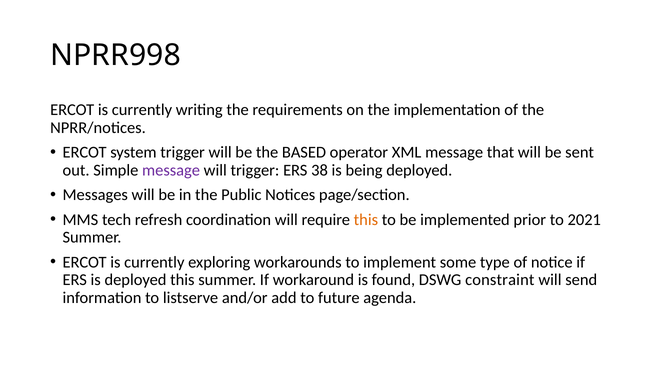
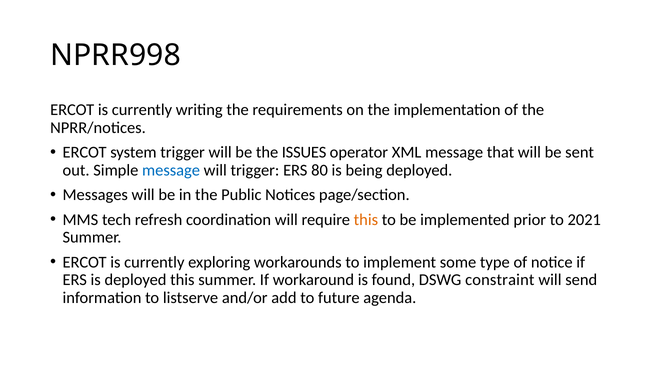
BASED: BASED -> ISSUES (304, 152)
message colour: purple -> blue (171, 170)
38: 38 -> 80 (319, 170)
